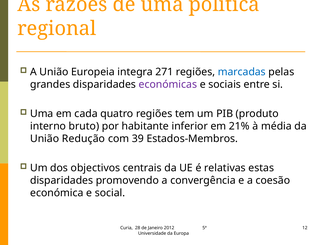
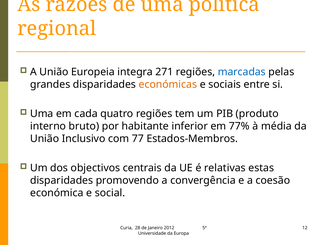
económicas colour: purple -> orange (168, 85)
21%: 21% -> 77% (239, 126)
Redução: Redução -> Inclusivo (84, 139)
39: 39 -> 77 (138, 139)
